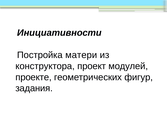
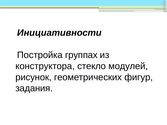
матери: матери -> группах (81, 55)
проект: проект -> стекло (92, 66)
проекте: проекте -> рисунок (34, 77)
